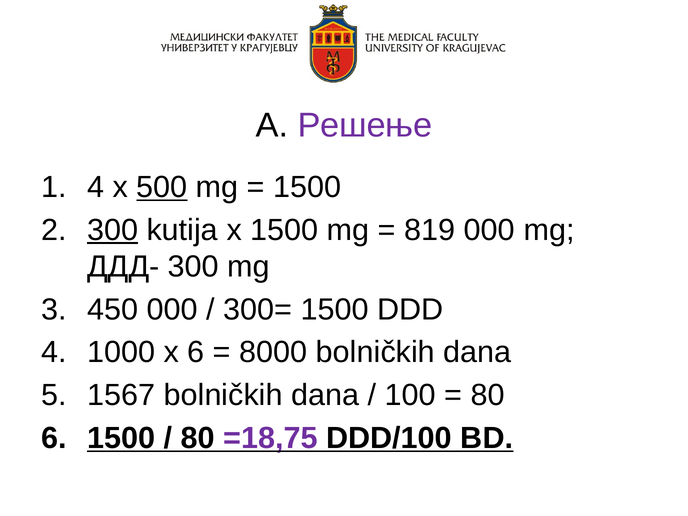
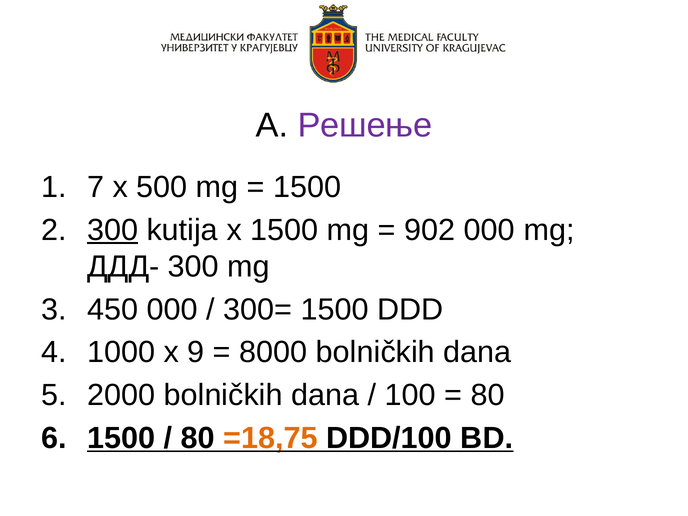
4: 4 -> 7 (96, 187)
500 underline: present -> none (162, 187)
819: 819 -> 902 (430, 230)
x 6: 6 -> 9 (196, 352)
1567: 1567 -> 2000 (121, 395)
=18,75 colour: purple -> orange (270, 438)
